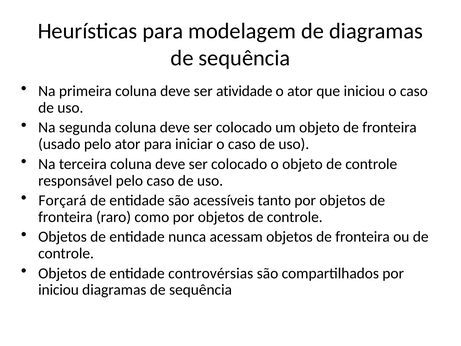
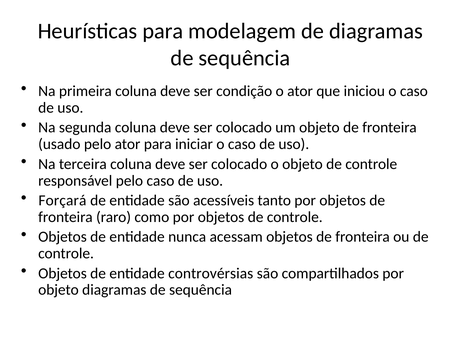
atividade: atividade -> condição (244, 91)
iniciou: iniciou -> objeto (58, 290)
